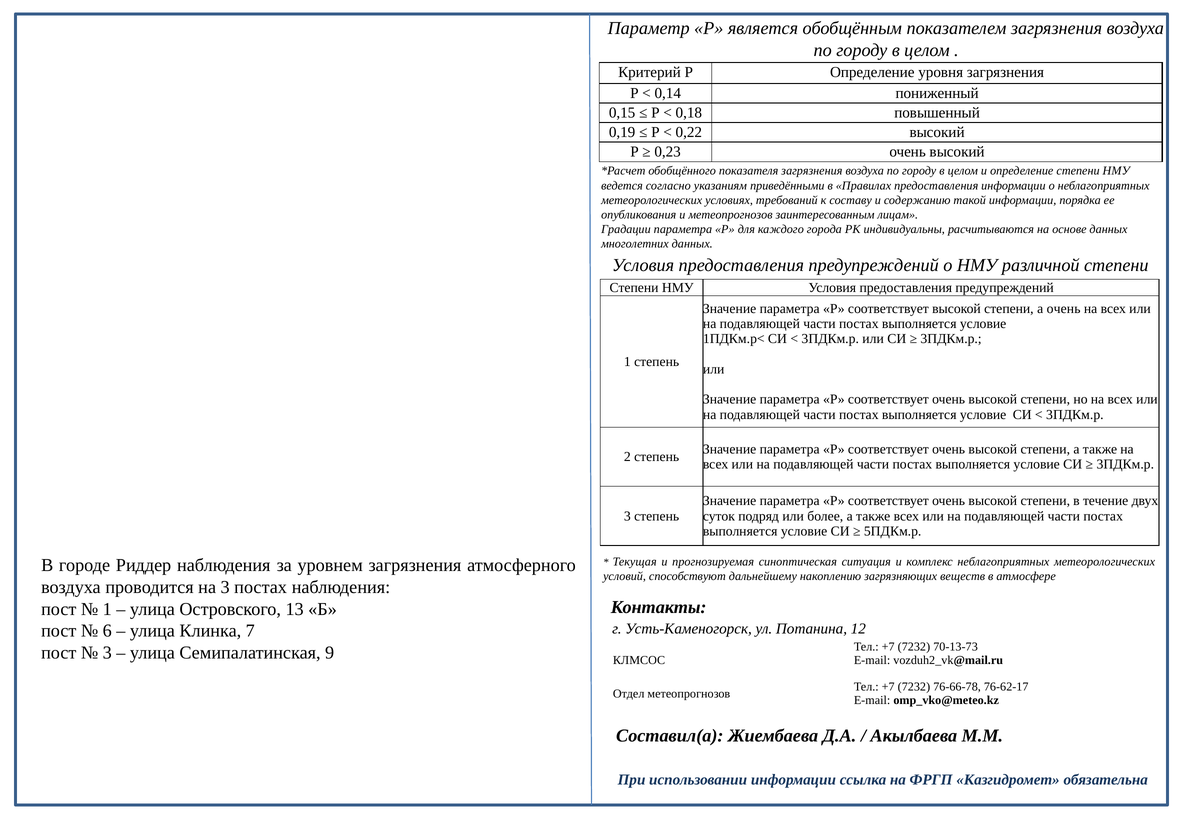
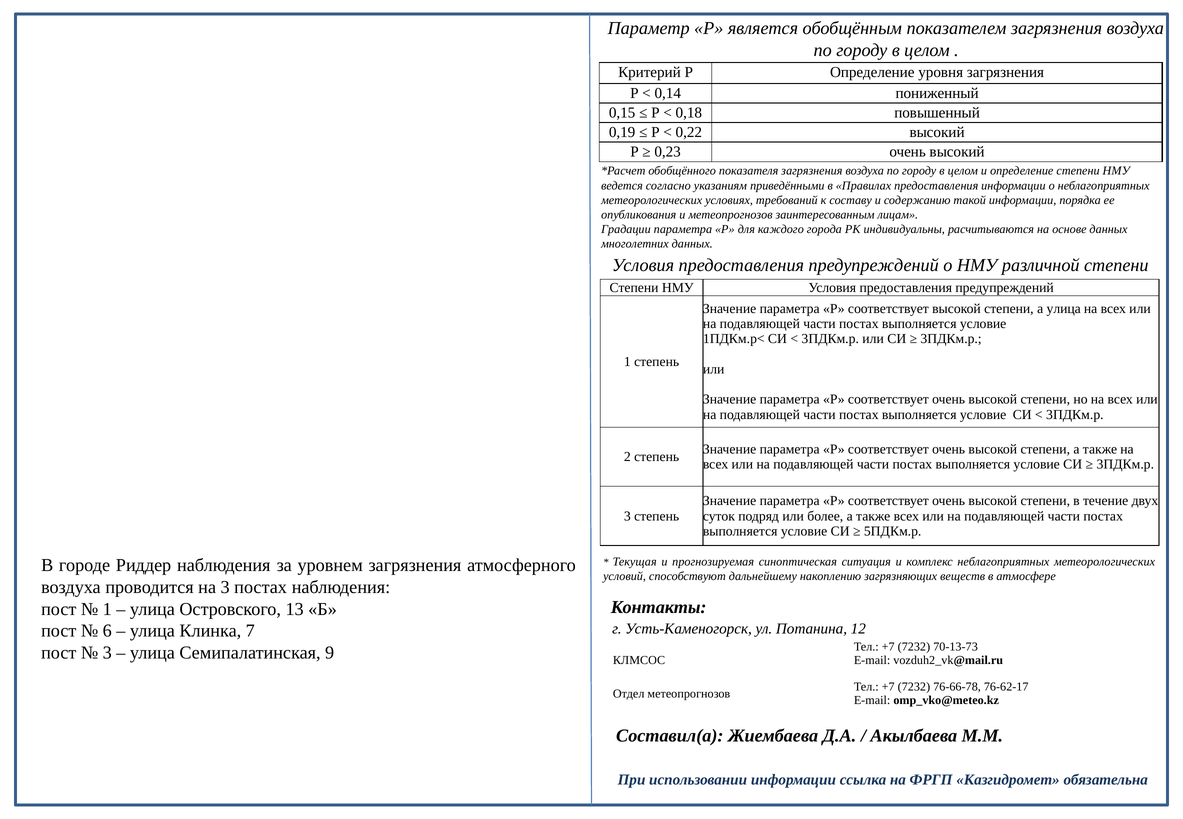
а очень: очень -> улица (1064, 309)
